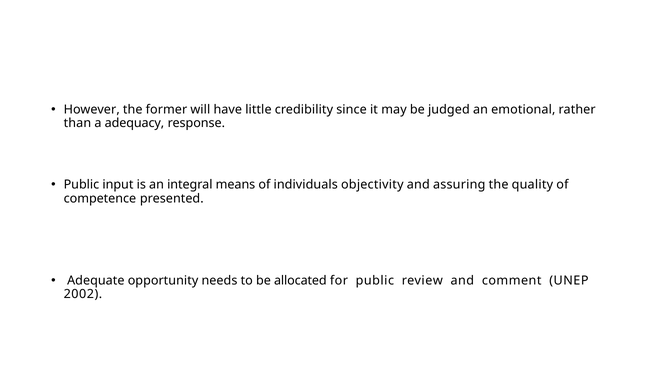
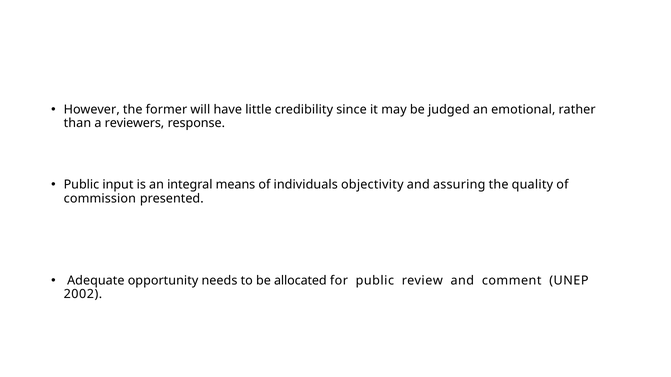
adequacy: adequacy -> reviewers (134, 123)
competence: competence -> commission (100, 199)
